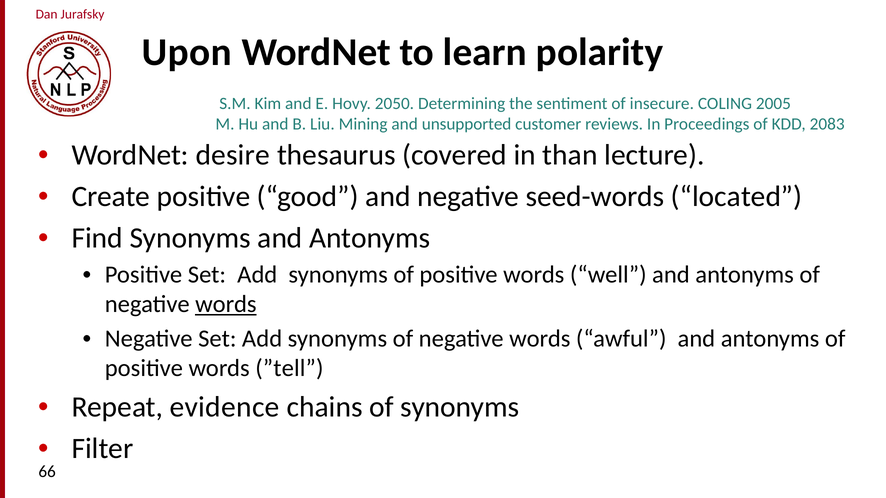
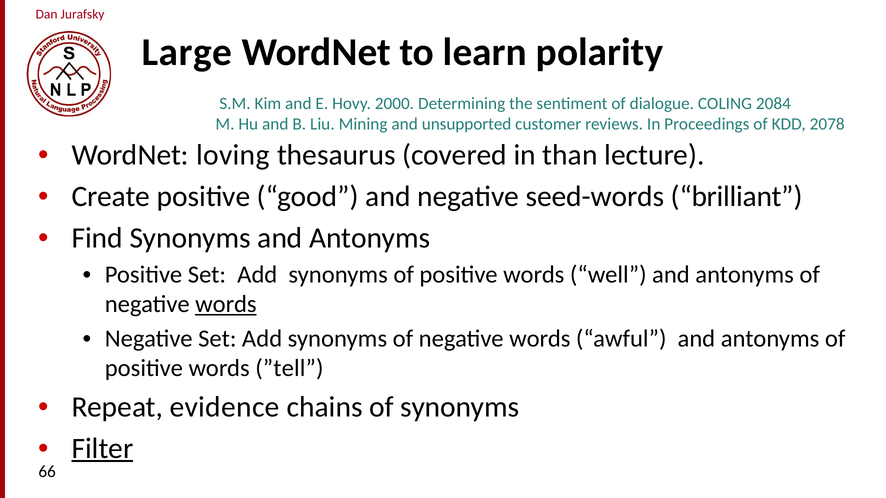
Upon: Upon -> Large (187, 52)
2050: 2050 -> 2000 (394, 104)
insecure: insecure -> dialogue (662, 104)
2005: 2005 -> 2084 (773, 104)
2083: 2083 -> 2078 (827, 124)
desire: desire -> loving (233, 155)
located: located -> brilliant (737, 197)
Filter underline: none -> present (102, 449)
